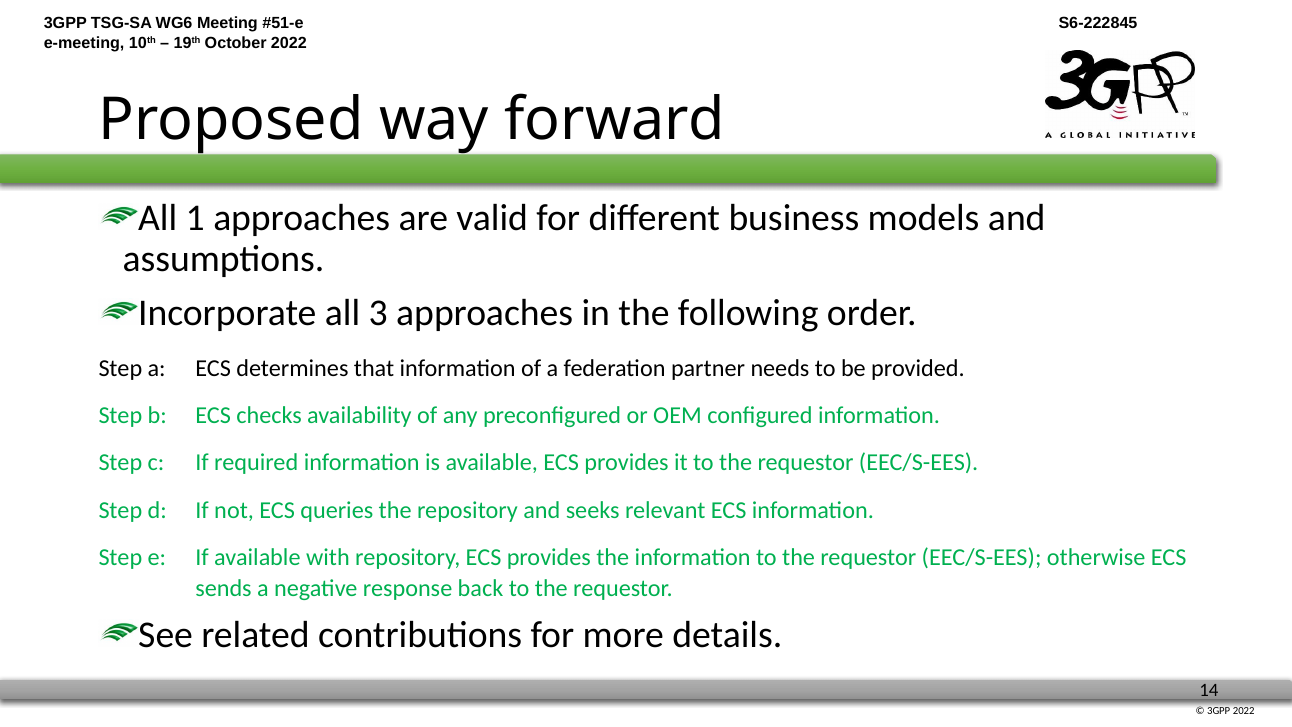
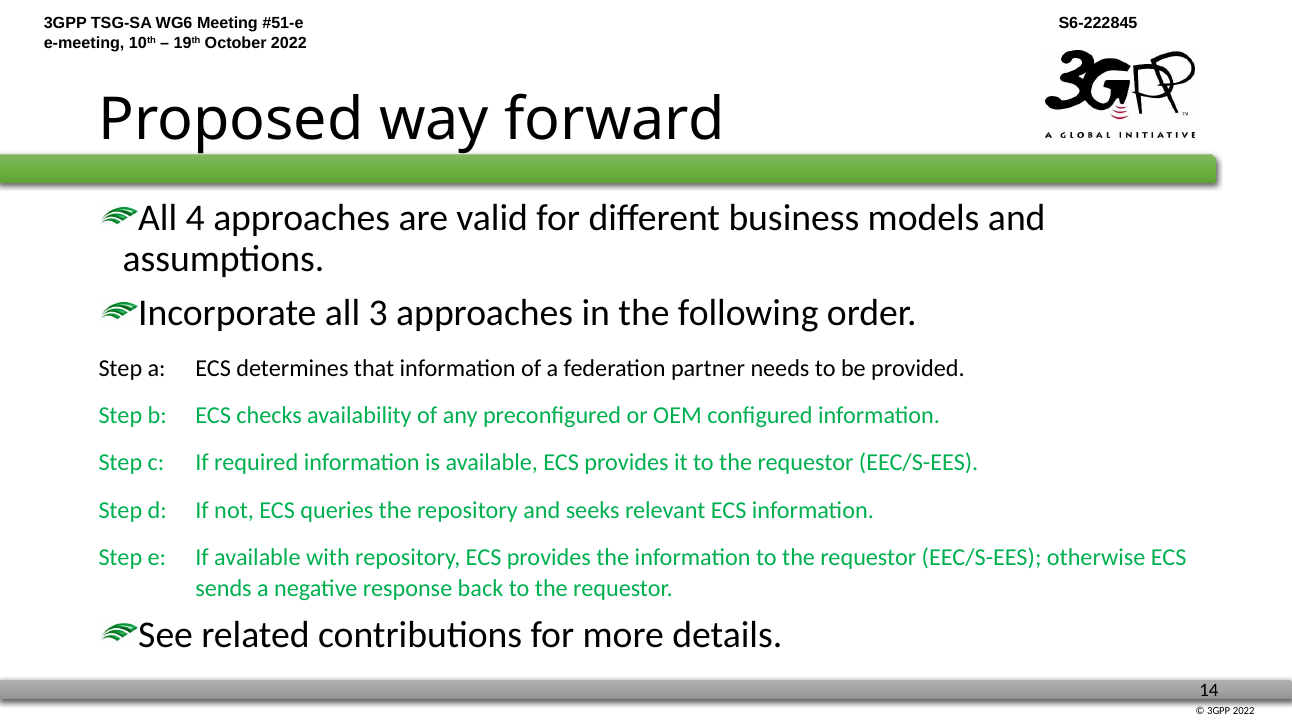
1: 1 -> 4 (195, 218)
